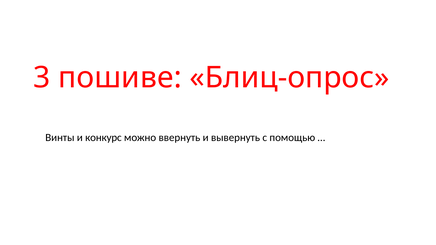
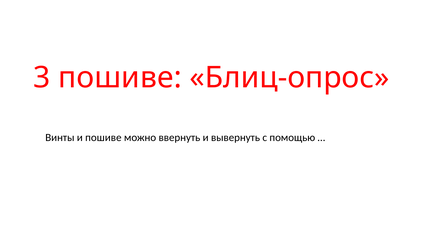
и конкурс: конкурс -> пошиве (103, 138)
